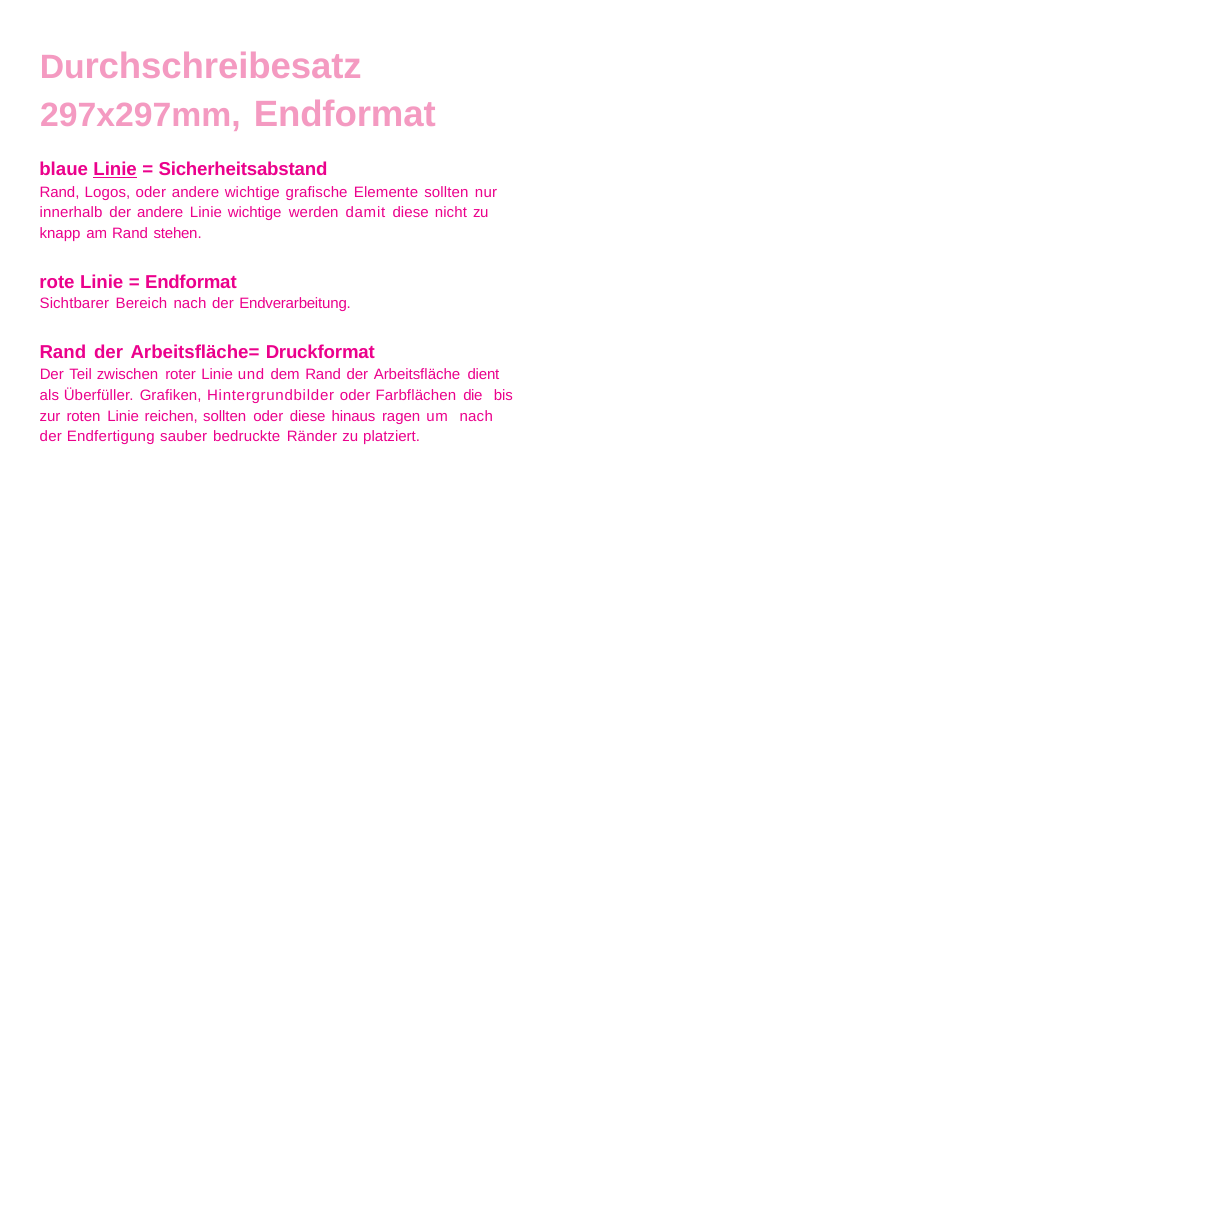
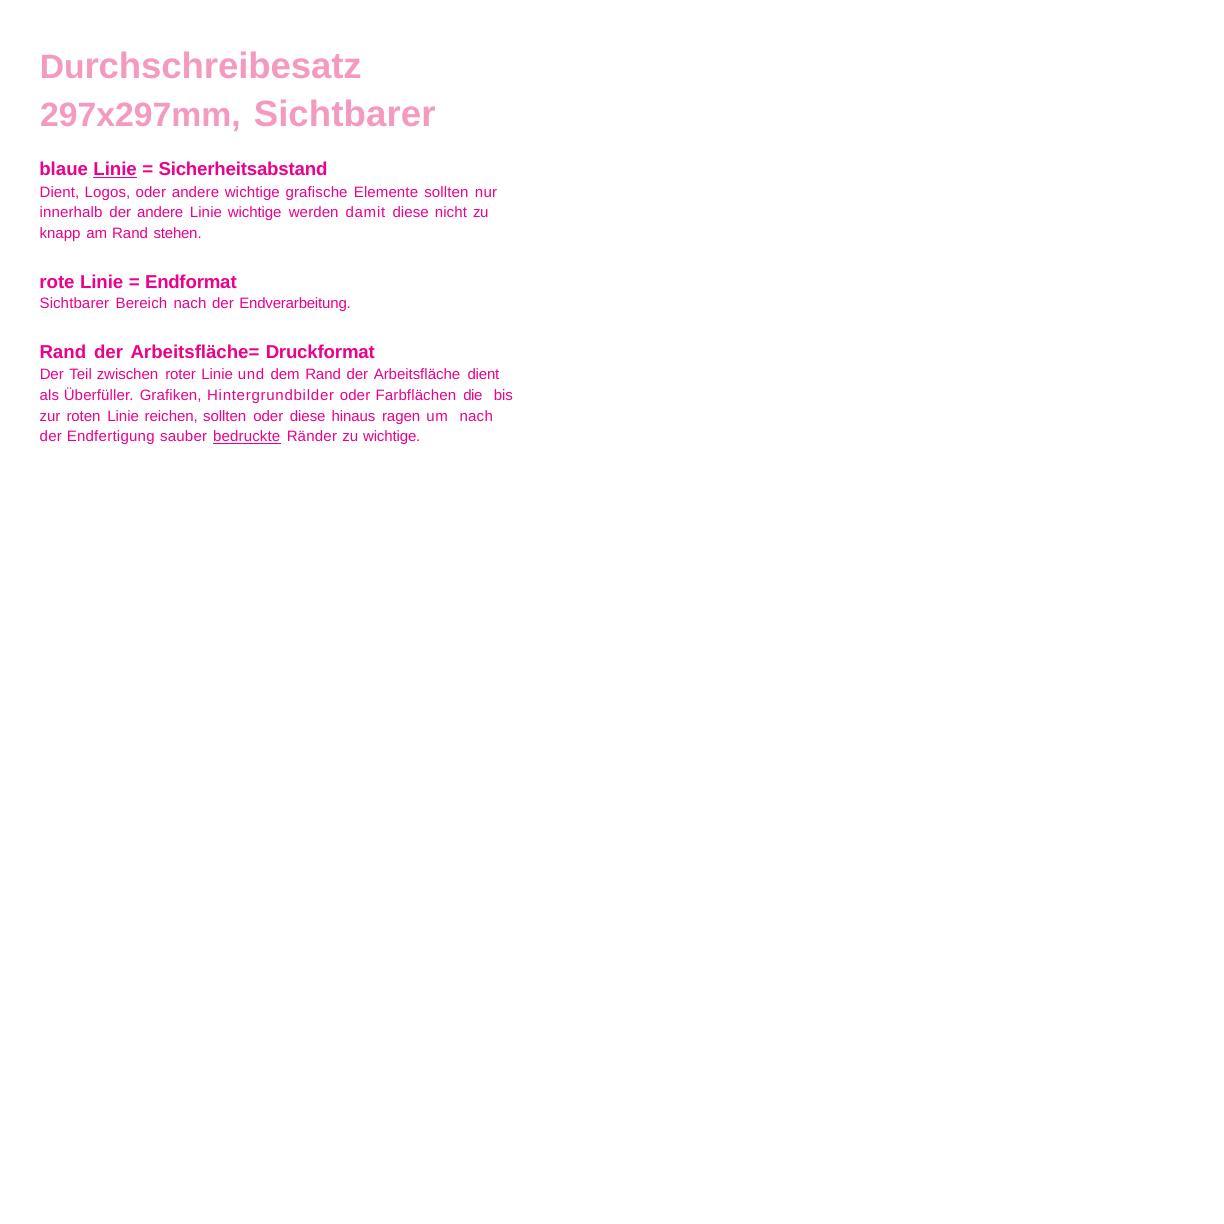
297x297mm Endformat: Endformat -> Sichtbarer (345, 114)
Rand: Rand -> Dient (59, 192)
bedruckte underline: none -> present (247, 437)
zu platziert: platziert -> wichtige (392, 437)
